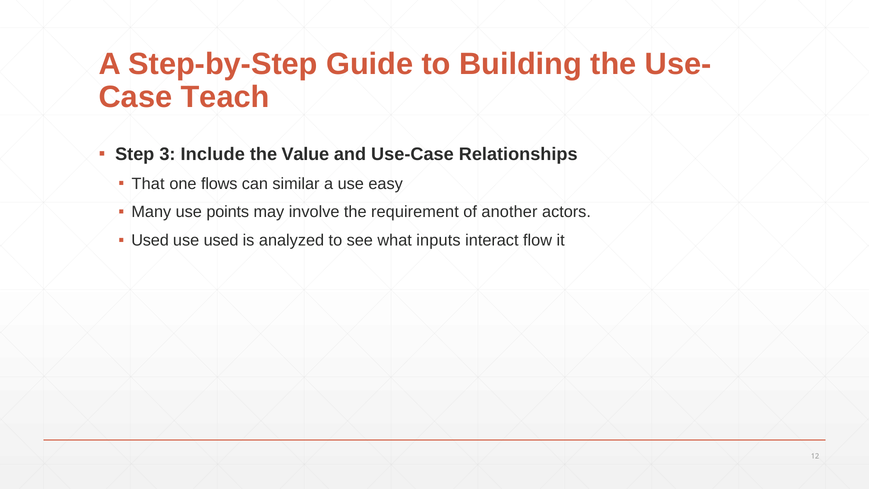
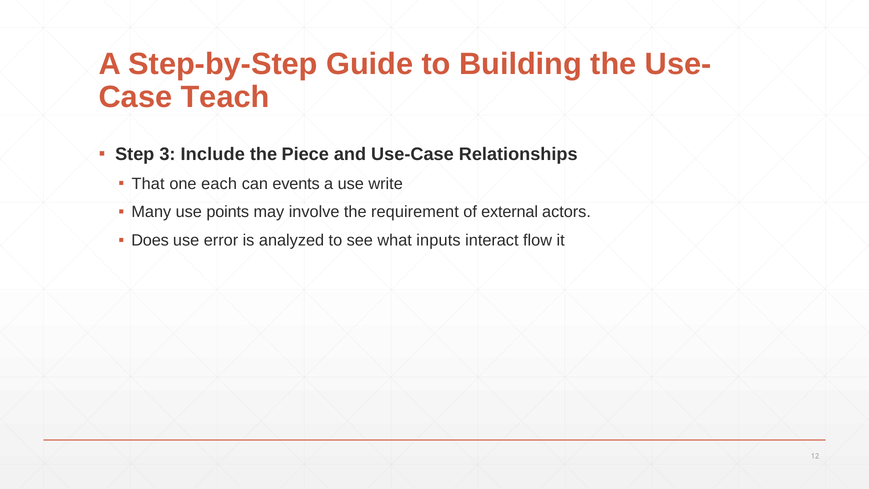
Value: Value -> Piece (305, 154)
flows: flows -> each (219, 184)
similar: similar -> events (296, 184)
easy: easy -> write (386, 184)
another: another -> external (510, 212)
Used: Used -> Does (150, 240)
use used: used -> error (221, 240)
